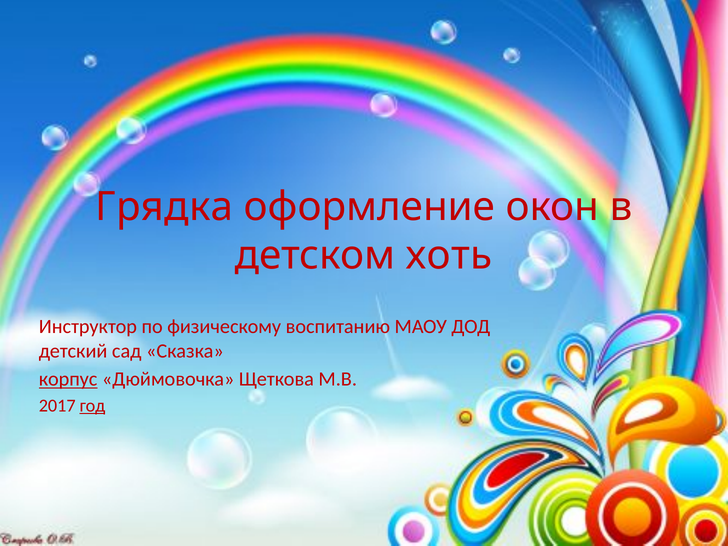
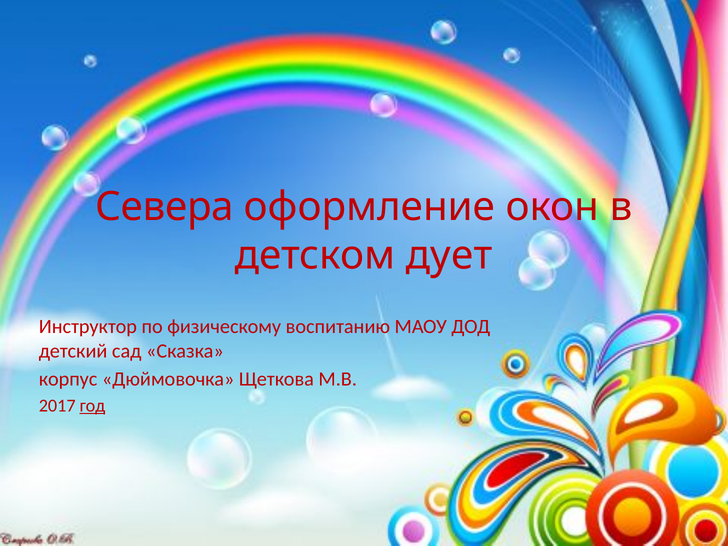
Грядка: Грядка -> Севера (165, 207)
хоть: хоть -> дует (449, 255)
корпус underline: present -> none (68, 379)
